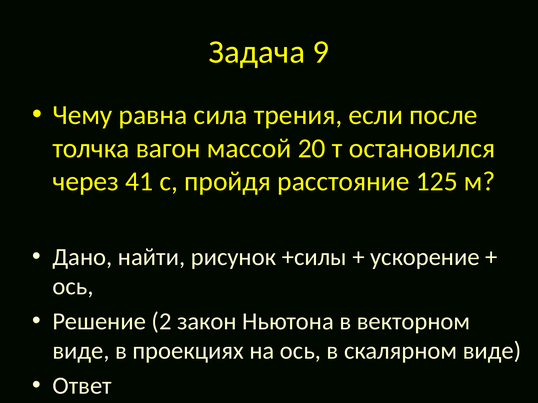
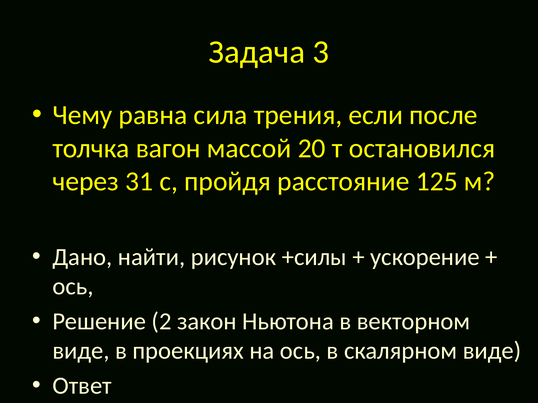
9: 9 -> 3 (321, 52)
41: 41 -> 31 (139, 182)
